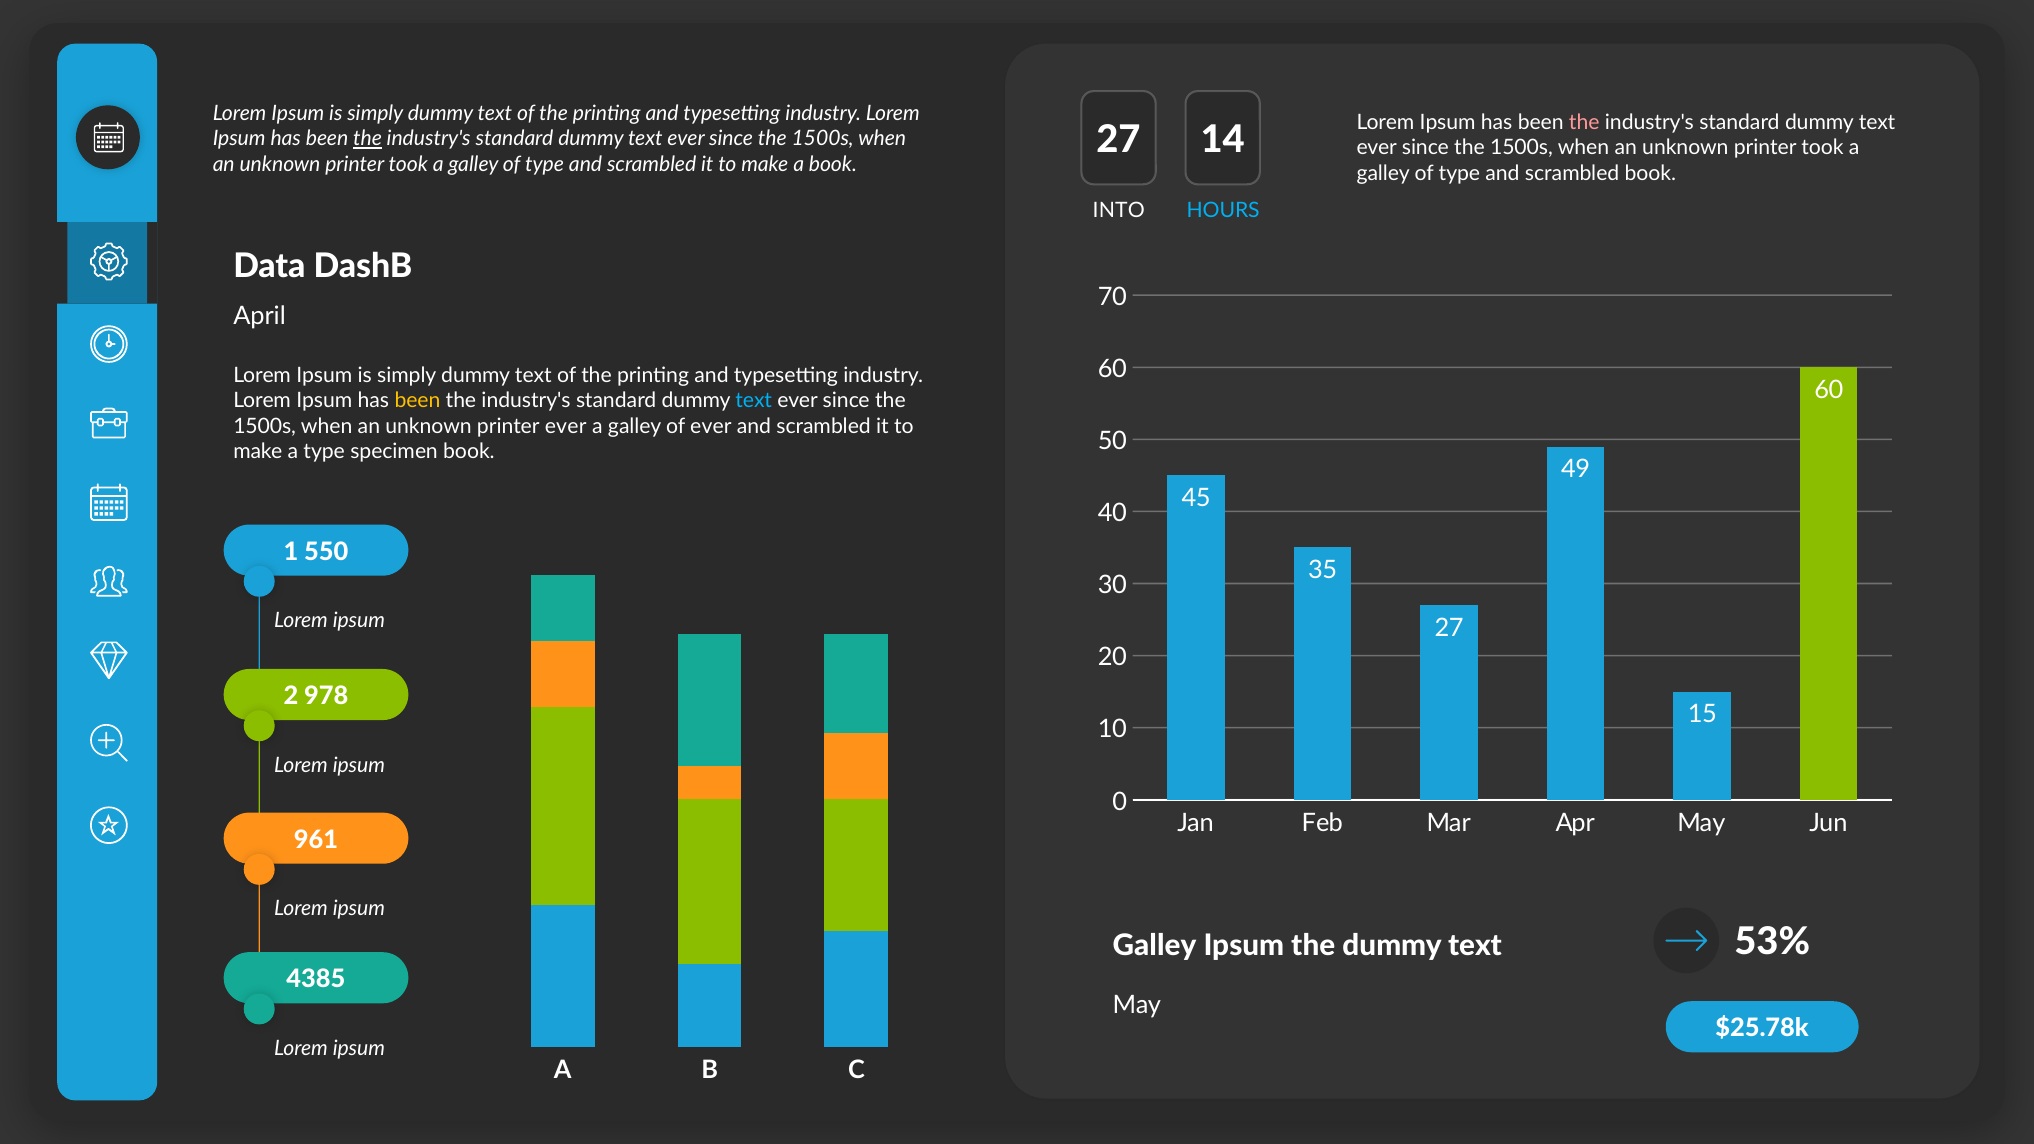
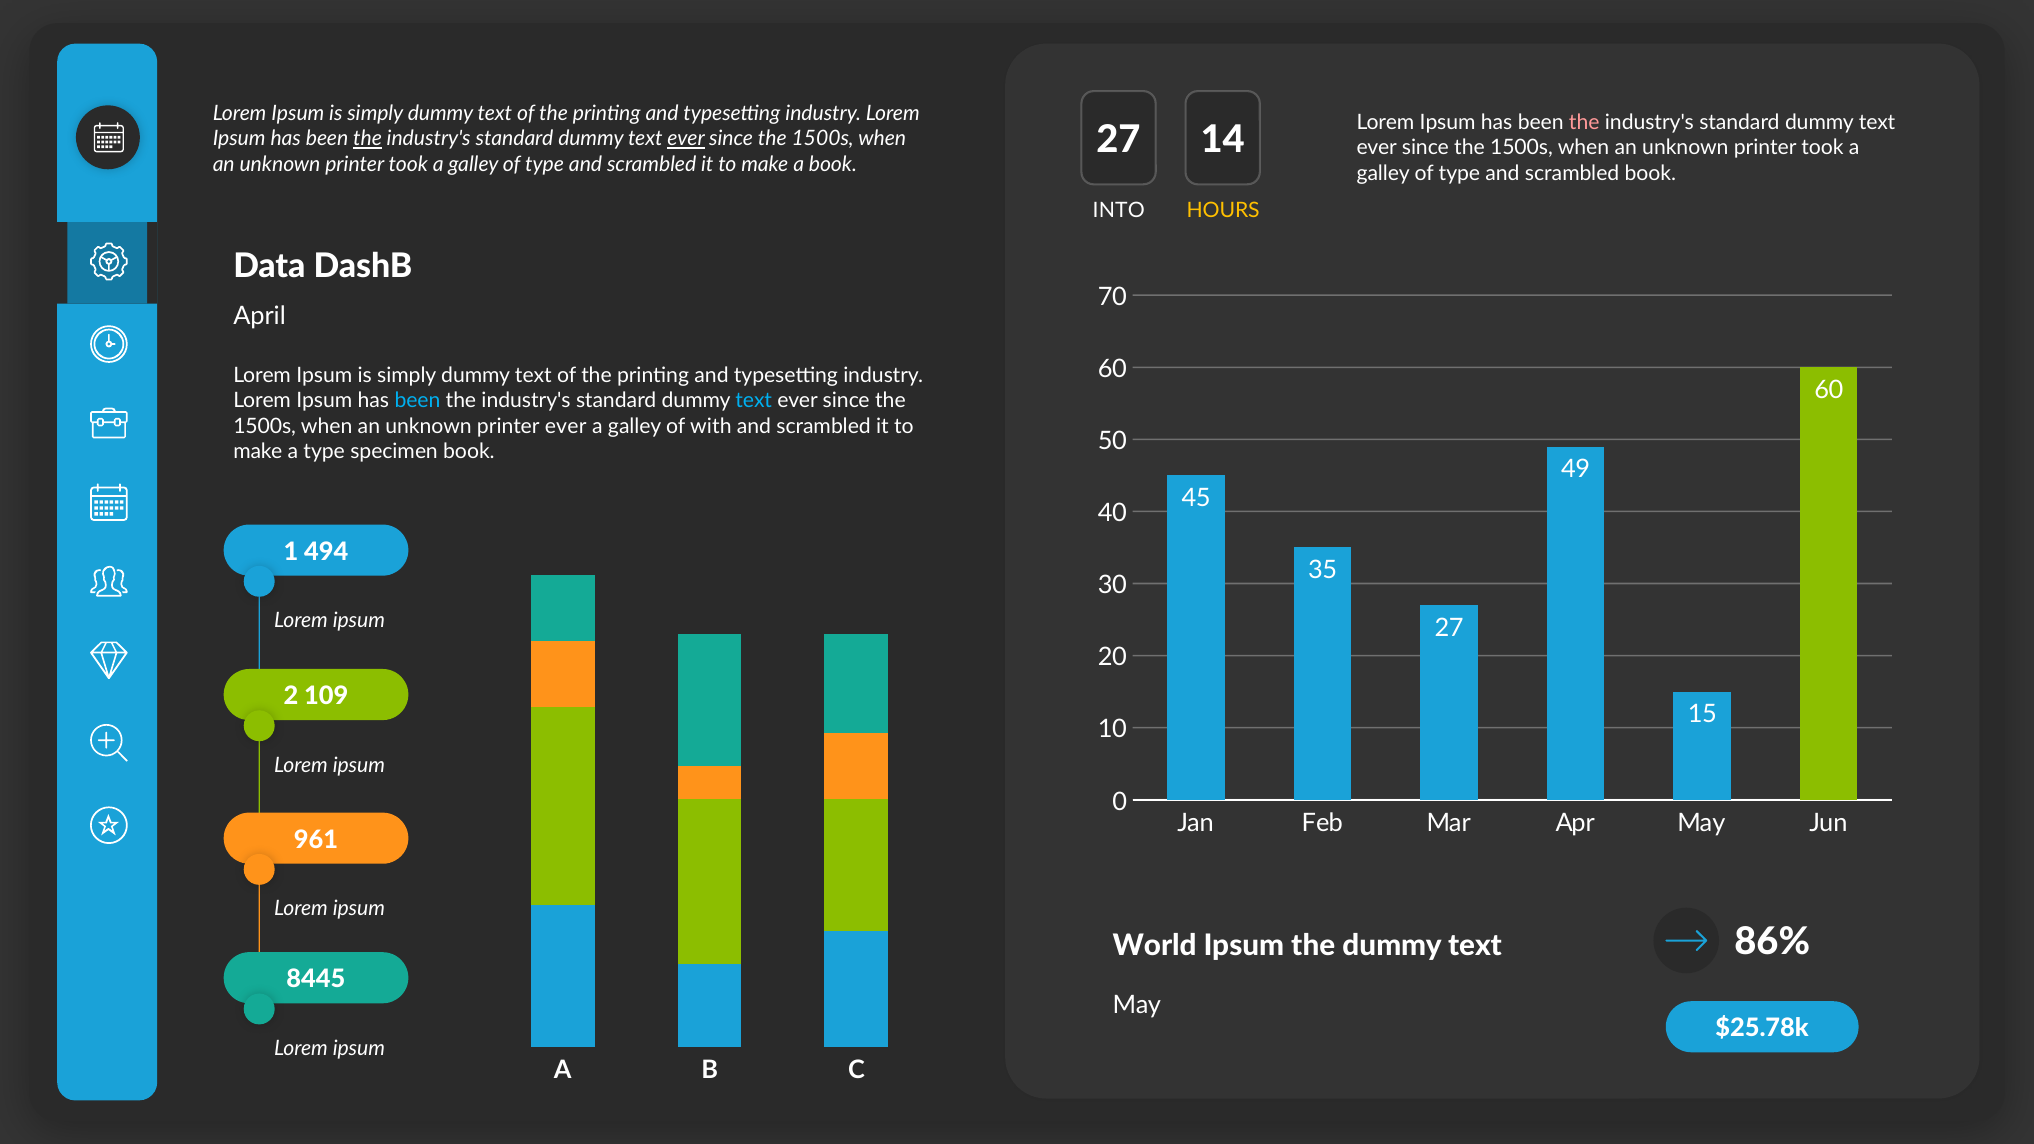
ever underline: none -> present (686, 139)
HOURS colour: light blue -> yellow (1223, 210)
been colour: yellow -> light blue (417, 401)
of ever: ever -> with (711, 426)
550: 550 -> 494 (326, 552)
978: 978 -> 109 (326, 696)
53%: 53% -> 86% (1772, 942)
Galley: Galley -> World (1155, 945)
4385: 4385 -> 8445 (316, 980)
